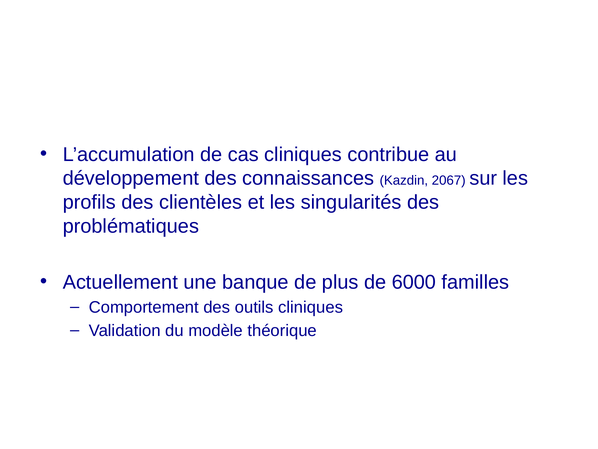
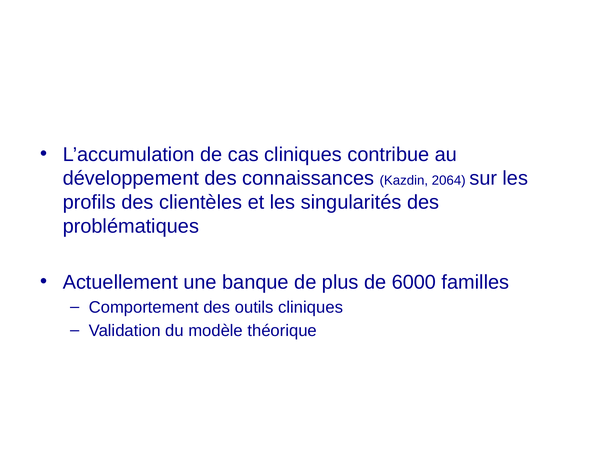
2067: 2067 -> 2064 (449, 180)
